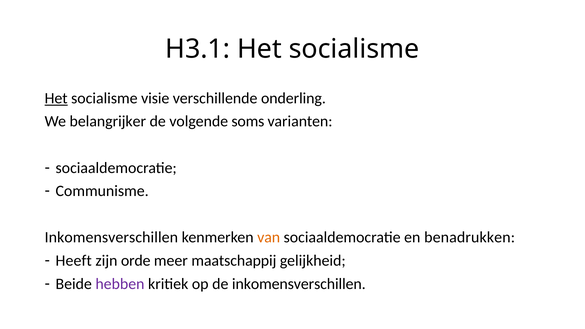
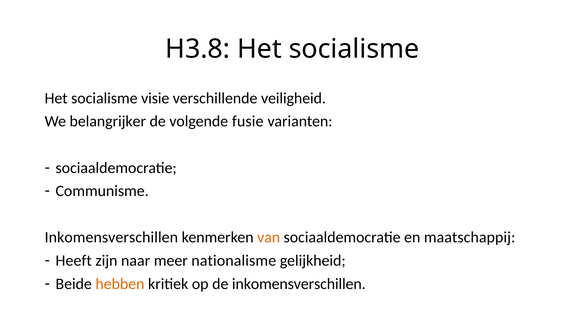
H3.1: H3.1 -> H3.8 (198, 49)
Het underline: present -> none (56, 98)
onderling: onderling -> veiligheid (293, 98)
soms: soms -> fusie (248, 121)
benadrukken: benadrukken -> maatschappij (470, 237)
orde: orde -> naar (136, 261)
maatschappij: maatschappij -> nationalisme (234, 261)
hebben colour: purple -> orange (120, 284)
